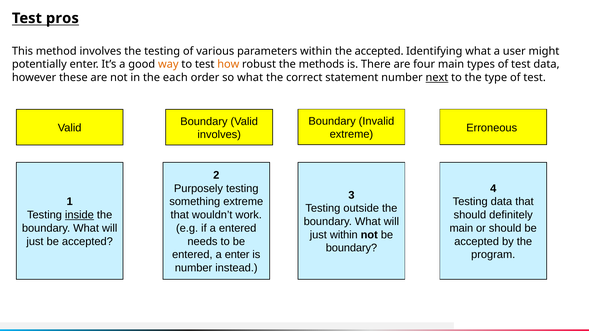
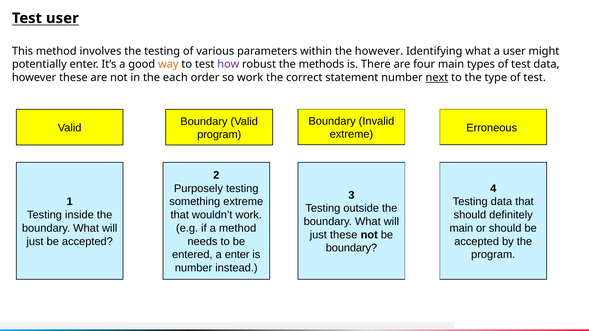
Test pros: pros -> user (62, 18)
the accepted: accepted -> however (379, 51)
how colour: orange -> purple (228, 64)
so what: what -> work (250, 78)
involves: involves -> program (219, 135)
inside underline: present -> none (79, 215)
a entered: entered -> method (238, 228)
just within: within -> these (344, 235)
